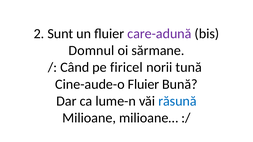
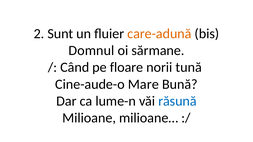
care-adună colour: purple -> orange (159, 34)
firicel: firicel -> floare (127, 68)
Cine-aude-o Fluier: Fluier -> Mare (143, 84)
